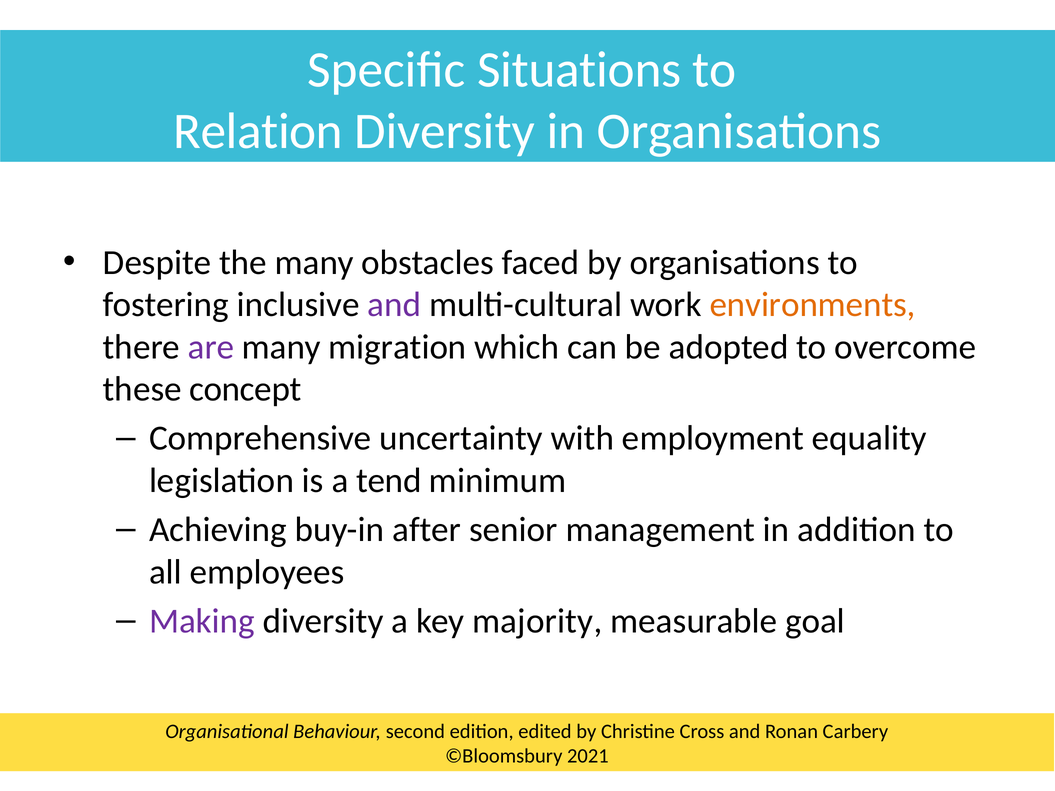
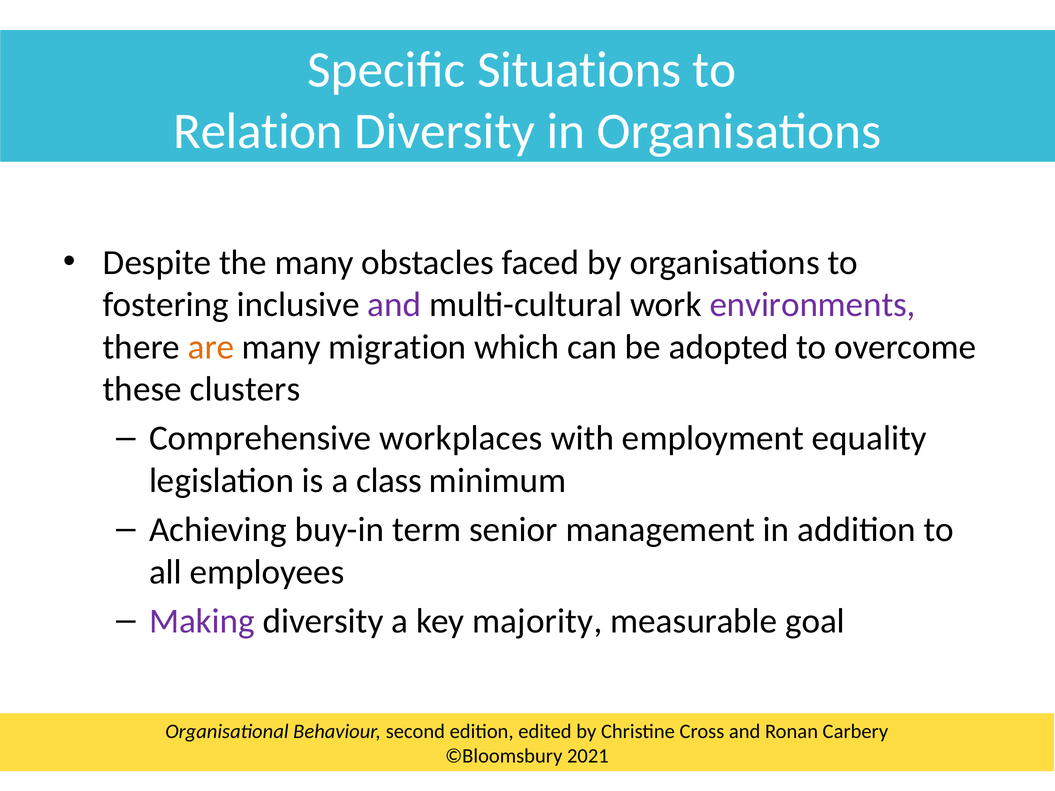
environments colour: orange -> purple (813, 305)
are colour: purple -> orange (211, 347)
concept: concept -> clusters (245, 389)
uncertainty: uncertainty -> workplaces (461, 439)
tend: tend -> class (389, 481)
after: after -> term (427, 530)
